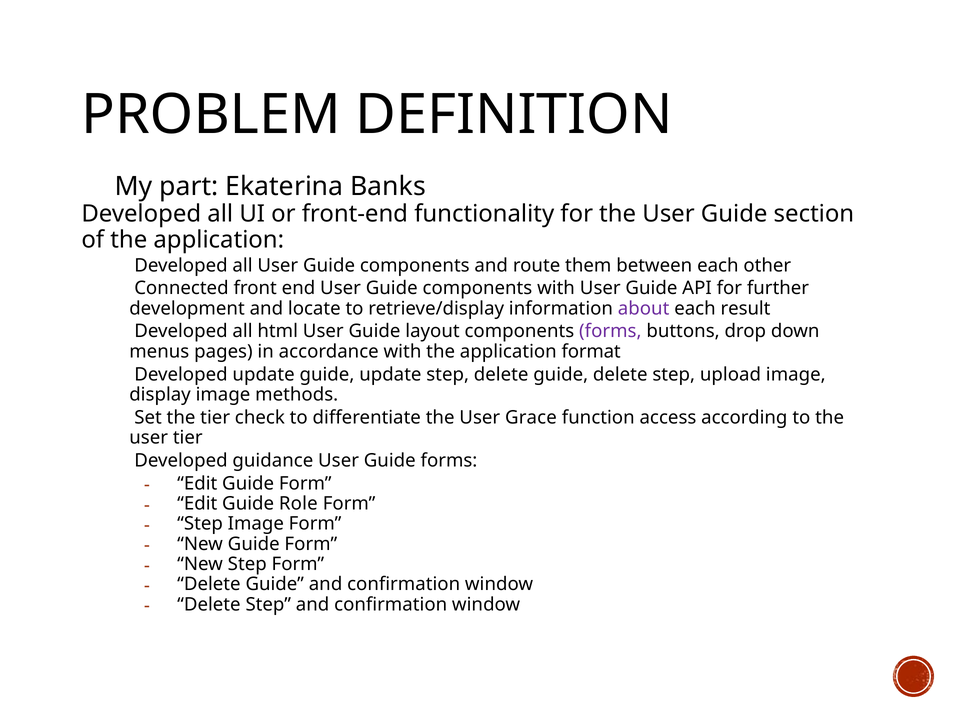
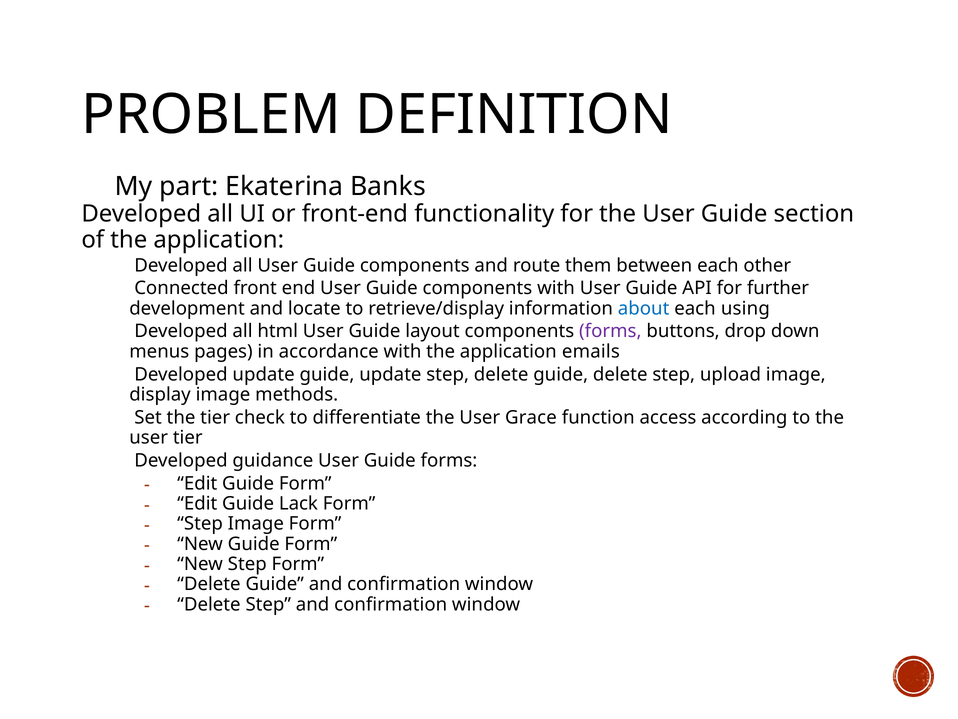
about colour: purple -> blue (644, 308)
result: result -> using (745, 308)
format: format -> emails (591, 351)
Role: Role -> Lack (298, 503)
